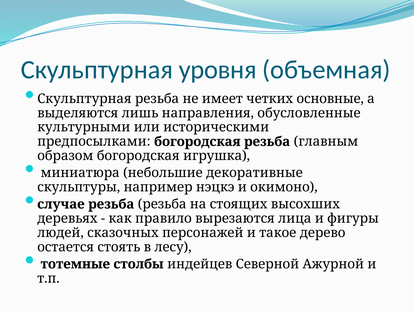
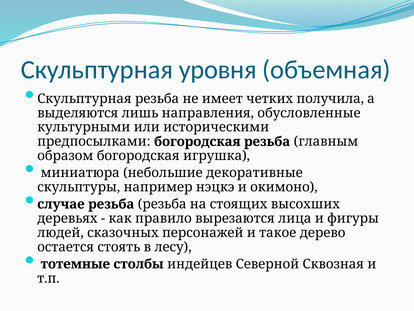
основные: основные -> получила (330, 99)
Ажурной: Ажурной -> Сквозная (333, 264)
